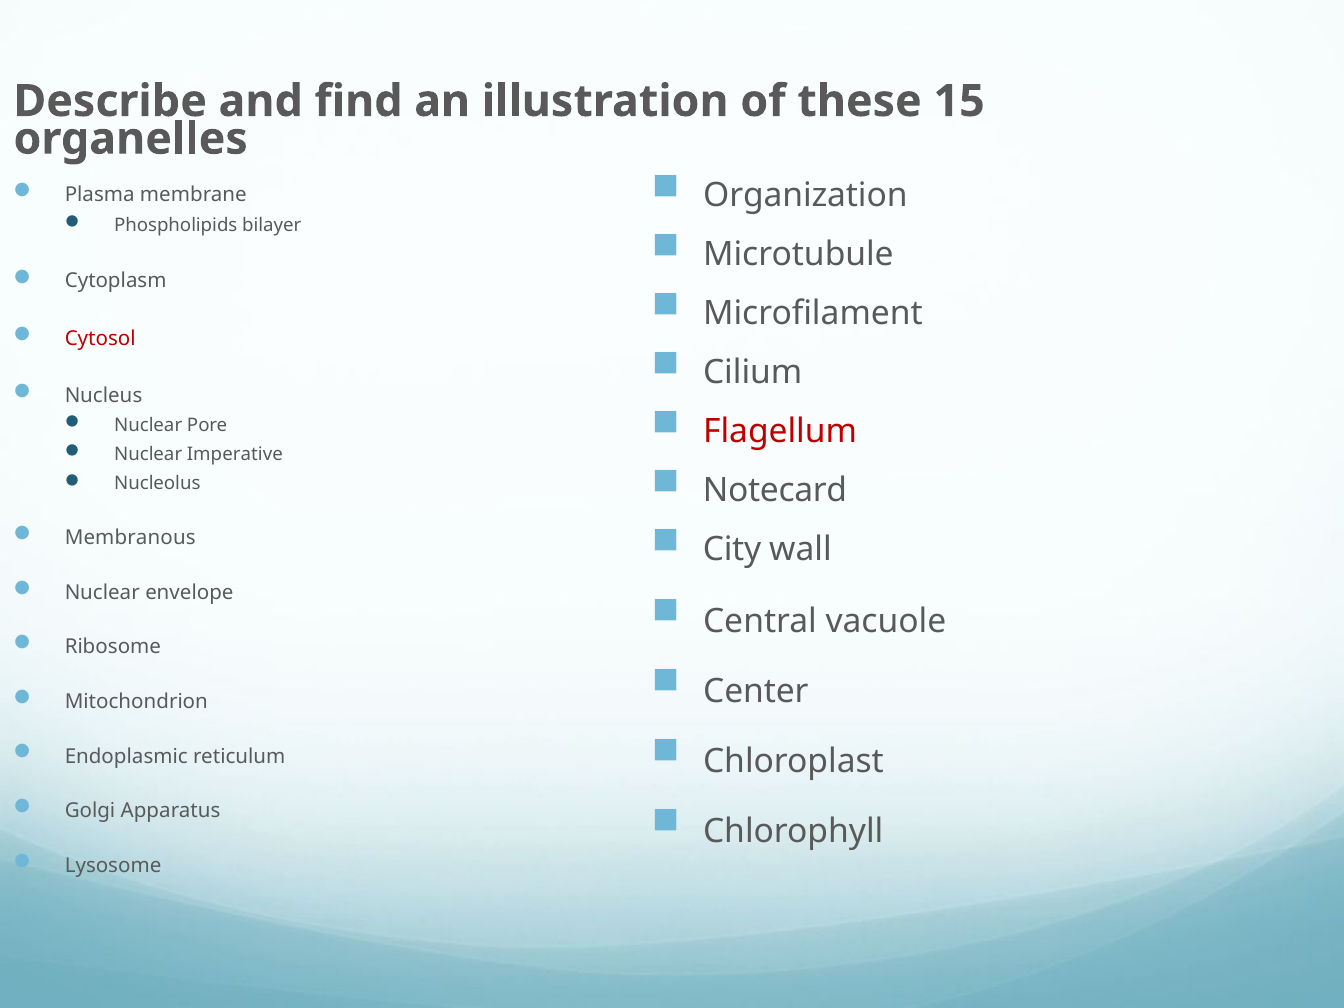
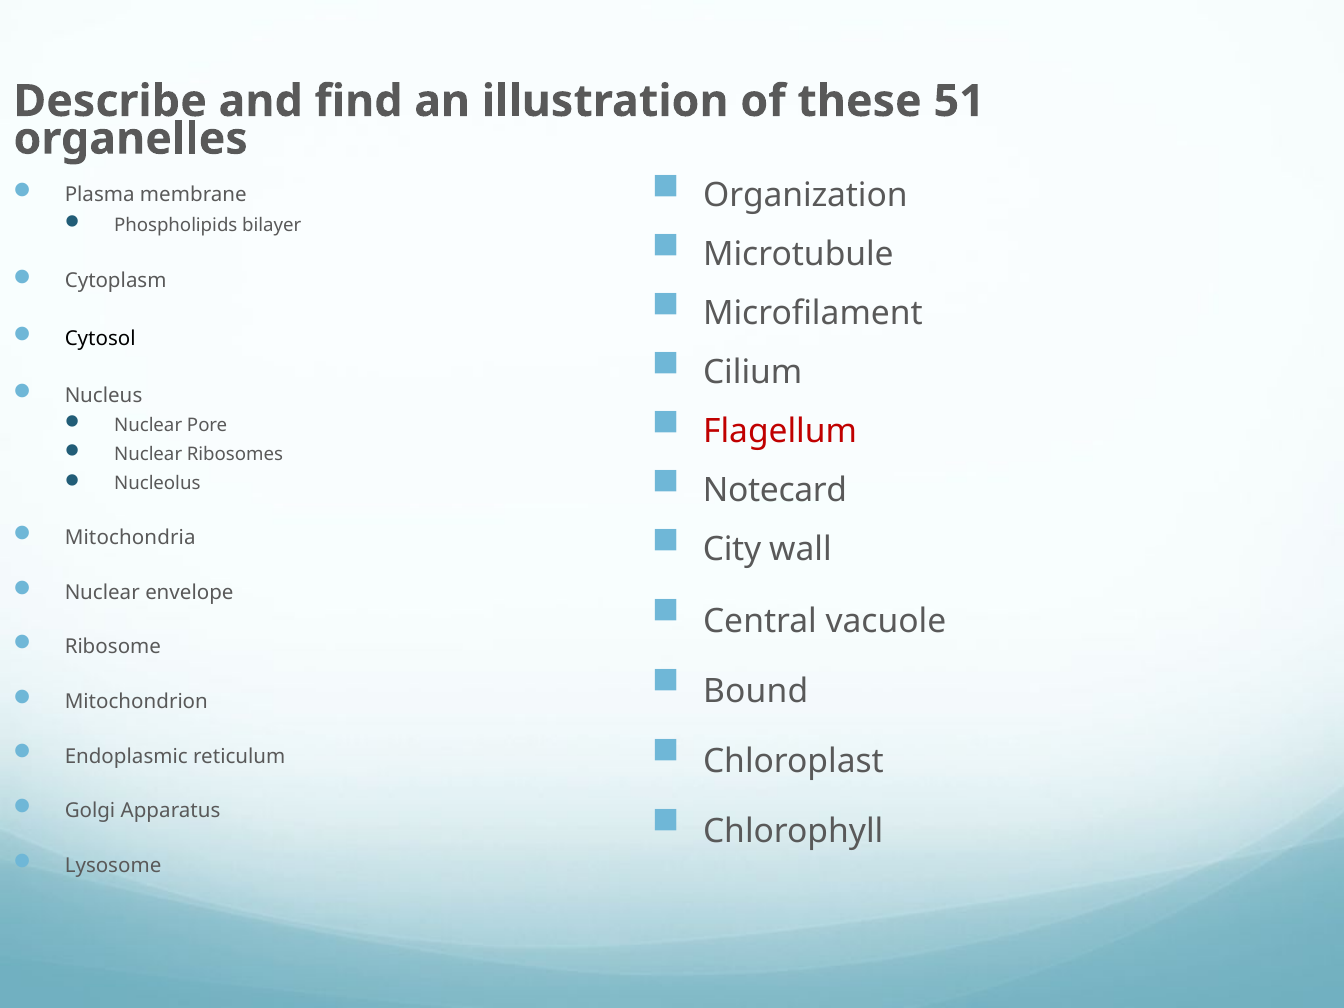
15: 15 -> 51 (959, 101)
Cytosol colour: red -> black (100, 338)
Imperative: Imperative -> Ribosomes (235, 455)
Membranous: Membranous -> Mitochondria (130, 538)
Center: Center -> Bound (756, 691)
